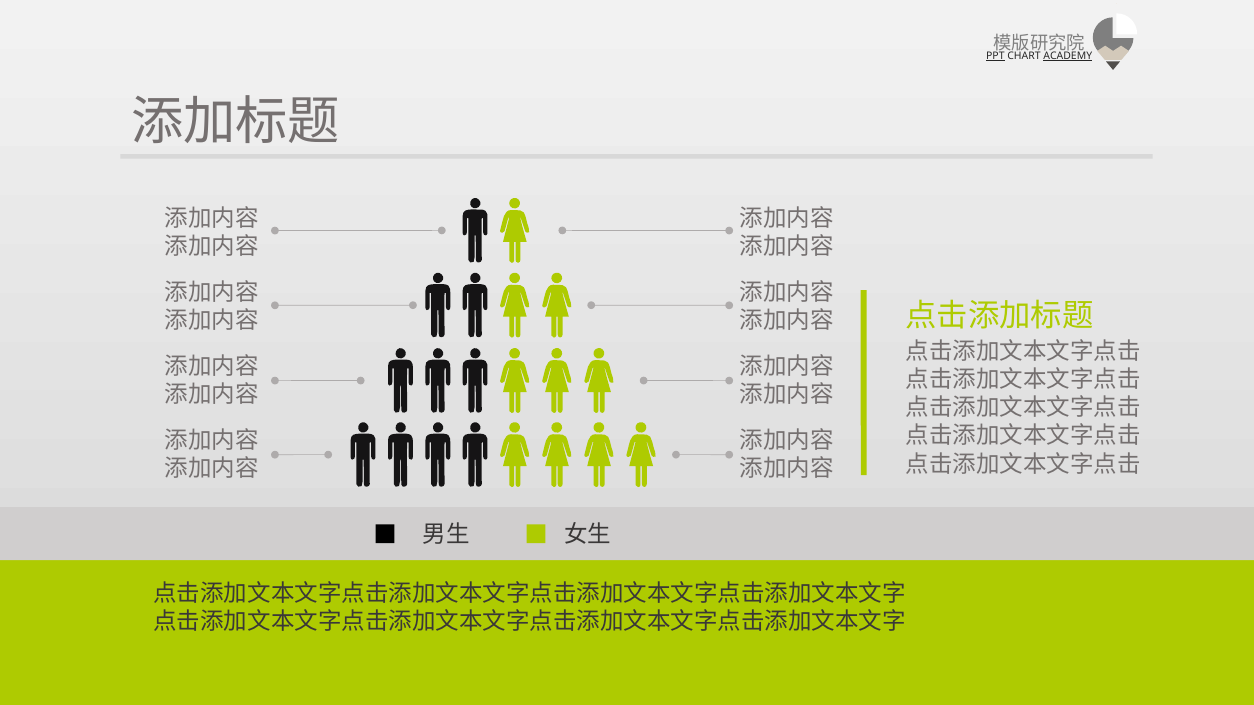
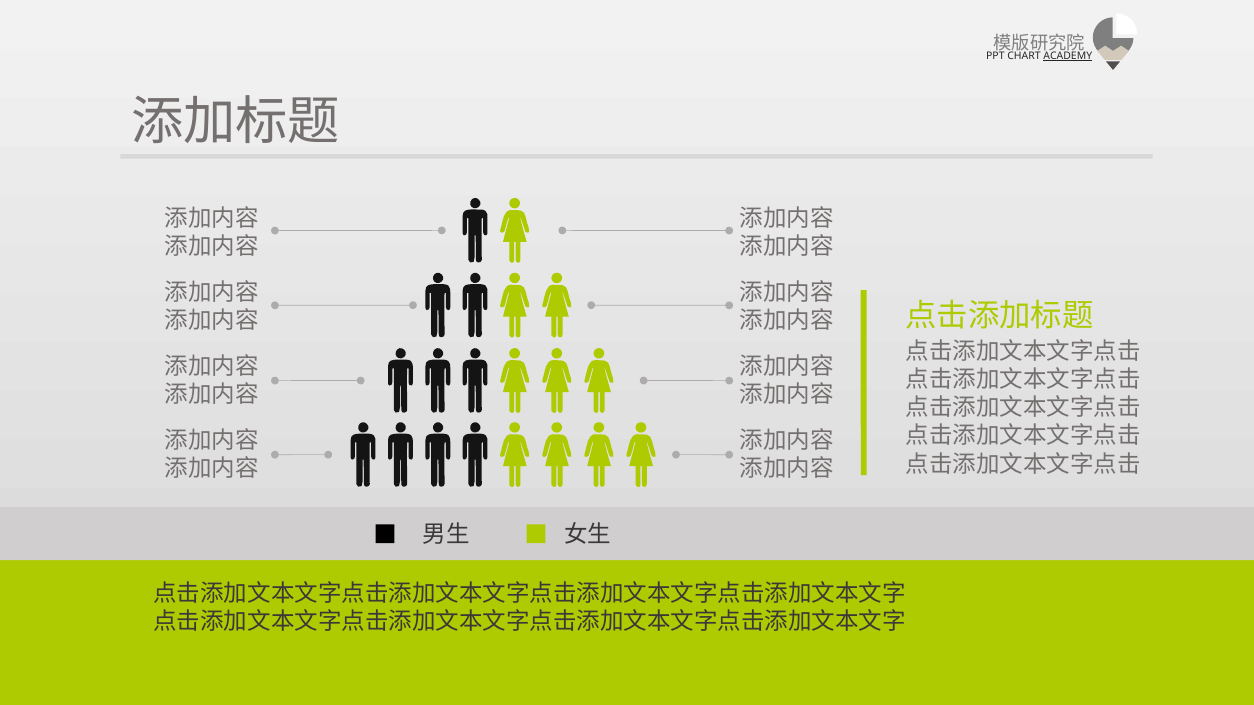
PPT underline: present -> none (995, 56)
